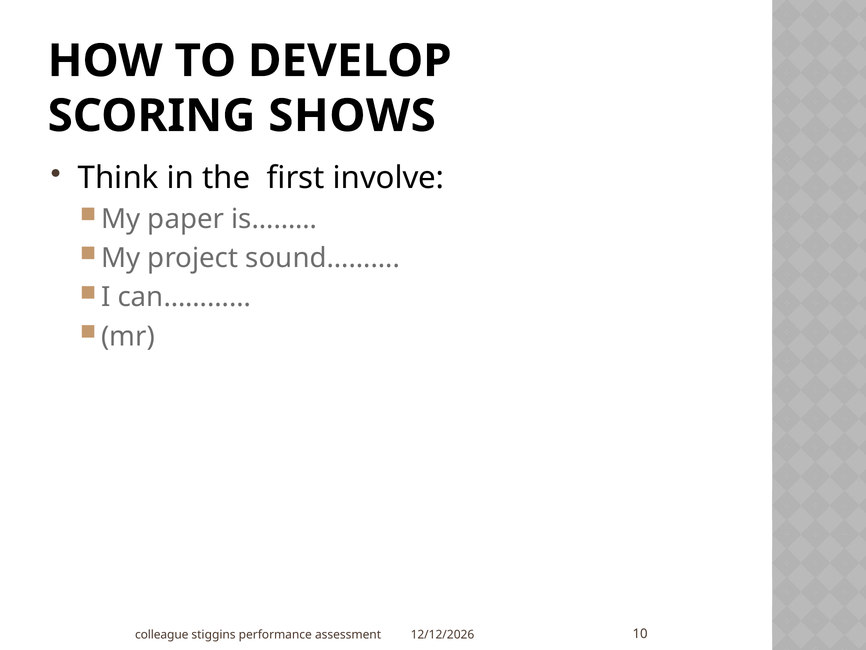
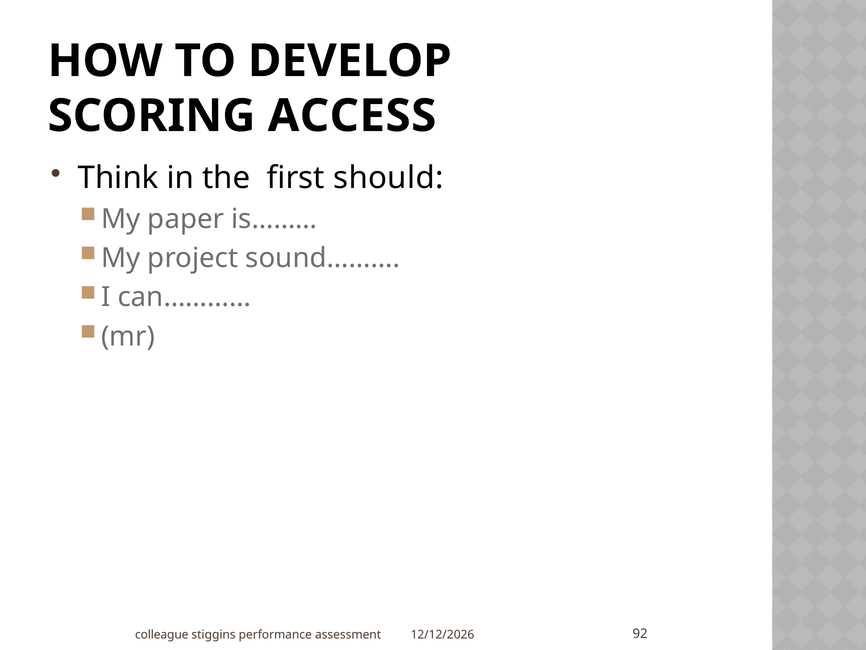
SHOWS: SHOWS -> ACCESS (352, 116)
involve: involve -> should (388, 178)
10: 10 -> 92 (640, 633)
